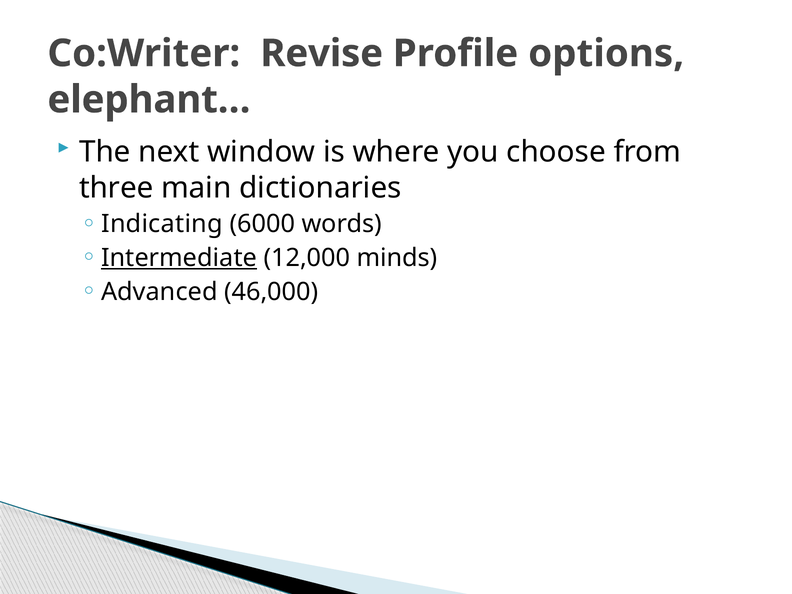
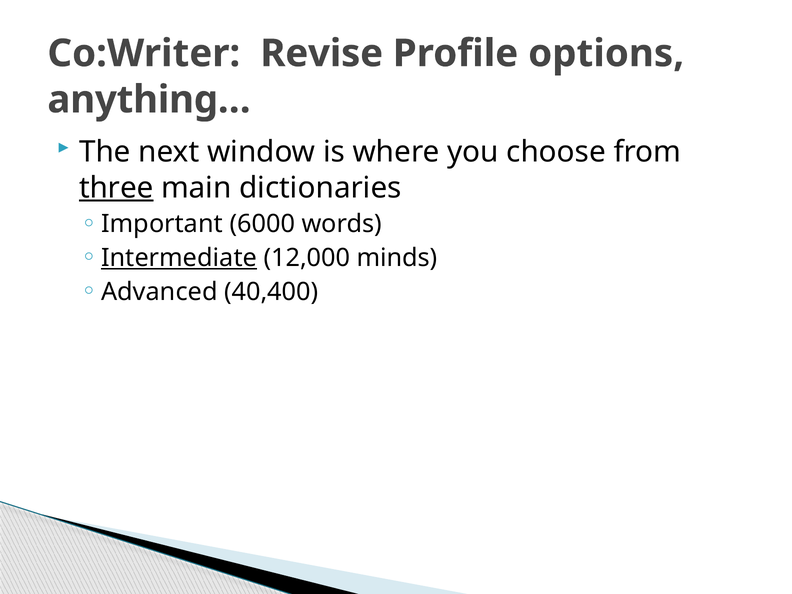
elephant…: elephant… -> anything… (149, 100)
three underline: none -> present (116, 188)
Indicating: Indicating -> Important (162, 224)
46,000: 46,000 -> 40,400 (271, 292)
